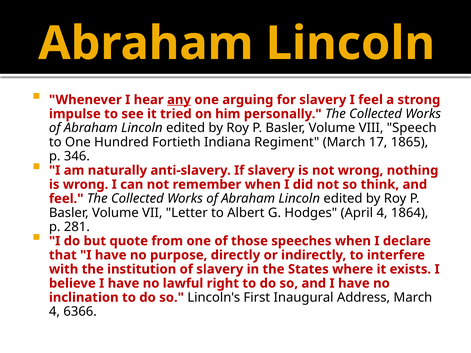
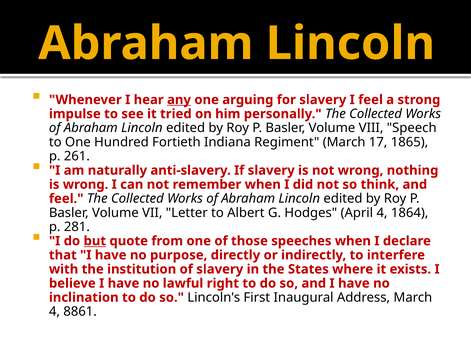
346: 346 -> 261 (77, 156)
but underline: none -> present (95, 241)
6366: 6366 -> 8861 (80, 312)
